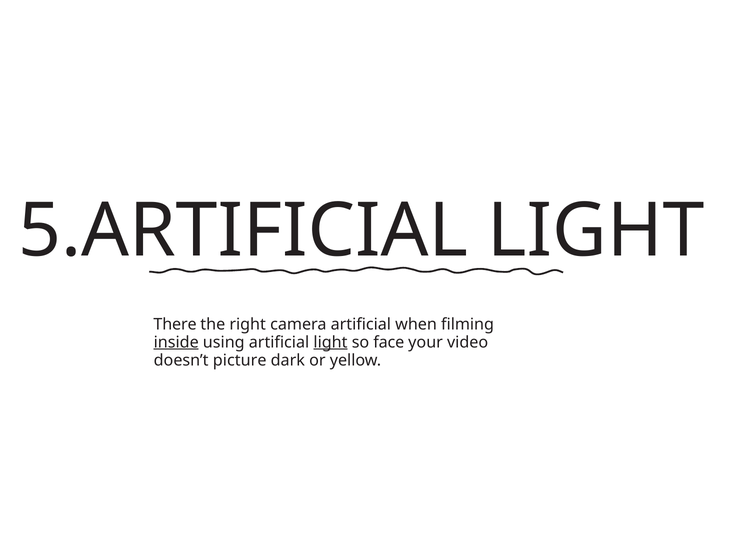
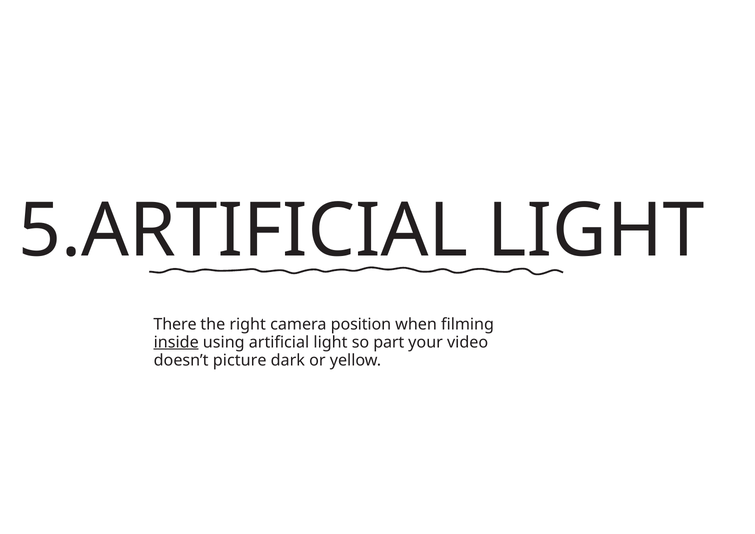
camera artificial: artificial -> position (361, 324)
light underline: present -> none (330, 342)
face: face -> part (389, 342)
